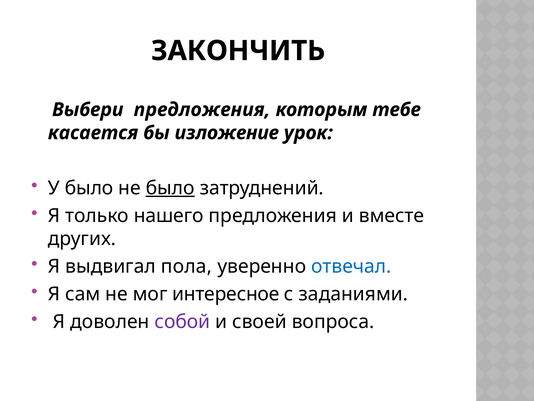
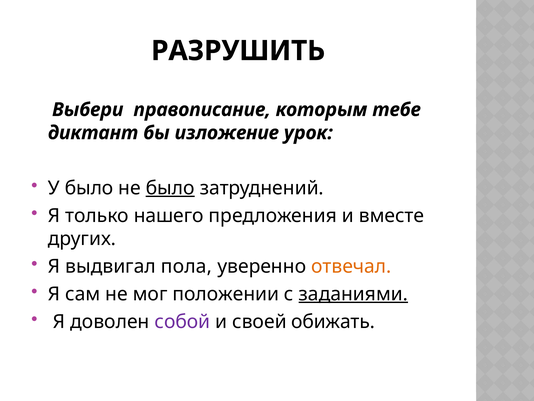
ЗАКОНЧИТЬ: ЗАКОНЧИТЬ -> РАЗРУШИТЬ (238, 51)
Выбери предложения: предложения -> правописание (202, 110)
касается: касается -> диктант (93, 133)
отвечал colour: blue -> orange (351, 266)
интересное: интересное -> положении (226, 294)
заданиями underline: none -> present (353, 294)
вопроса: вопроса -> обижать (333, 321)
